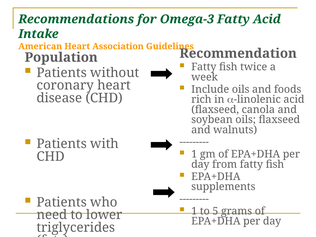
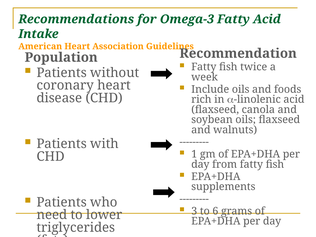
1: 1 -> 3 (194, 211)
5: 5 -> 6 (215, 211)
